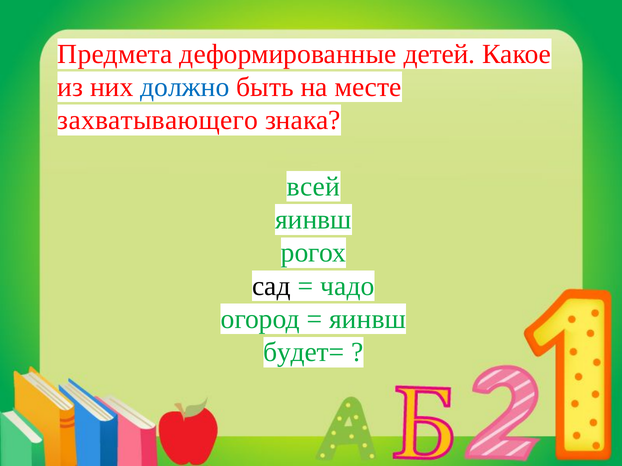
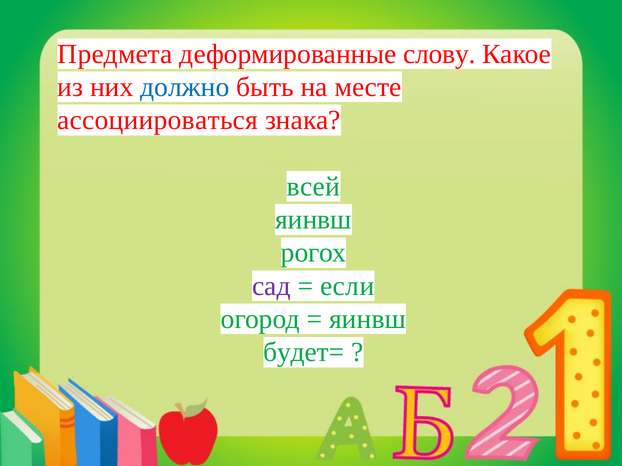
детей: детей -> слову (440, 54)
захватывающего: захватывающего -> ассоциироваться (158, 120)
сад colour: black -> purple (271, 286)
чадо: чадо -> если (347, 286)
